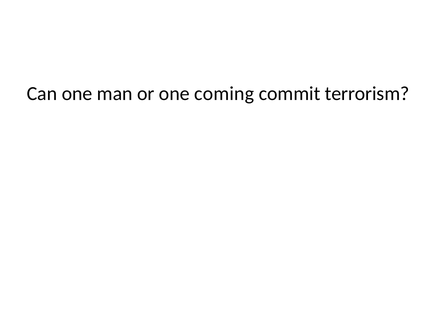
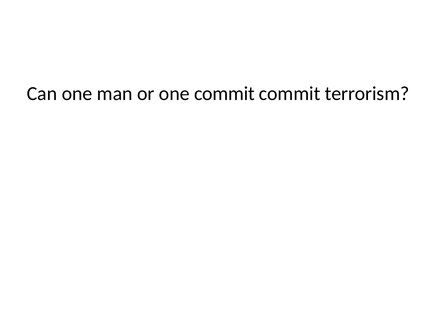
one coming: coming -> commit (224, 94)
